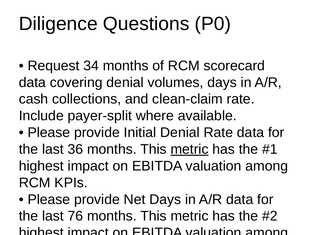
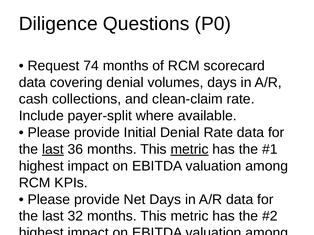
34: 34 -> 74 (91, 66)
last underline: none -> present (53, 150)
76: 76 -> 32 (75, 217)
